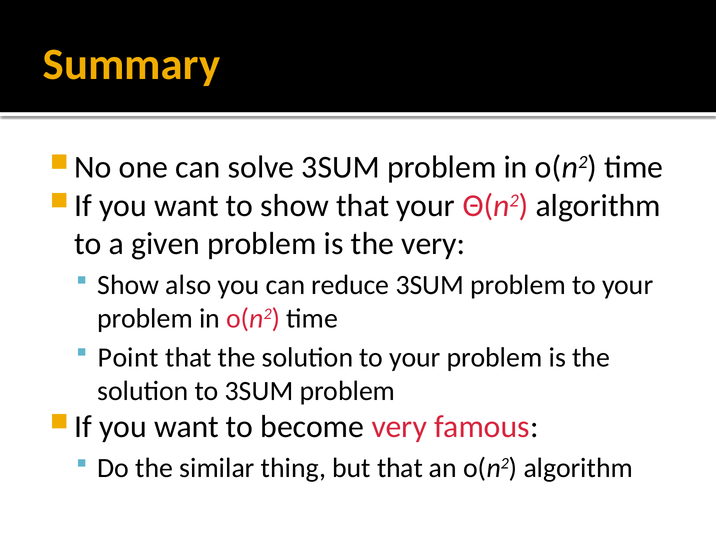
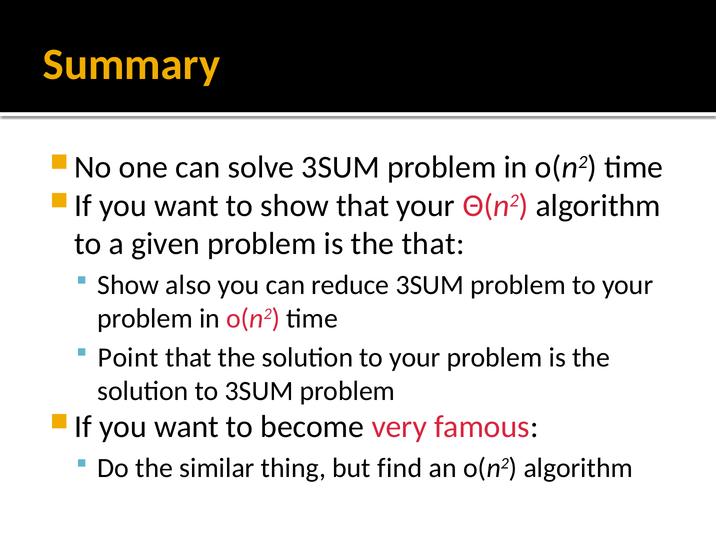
the very: very -> that (433, 244)
but that: that -> find (400, 468)
